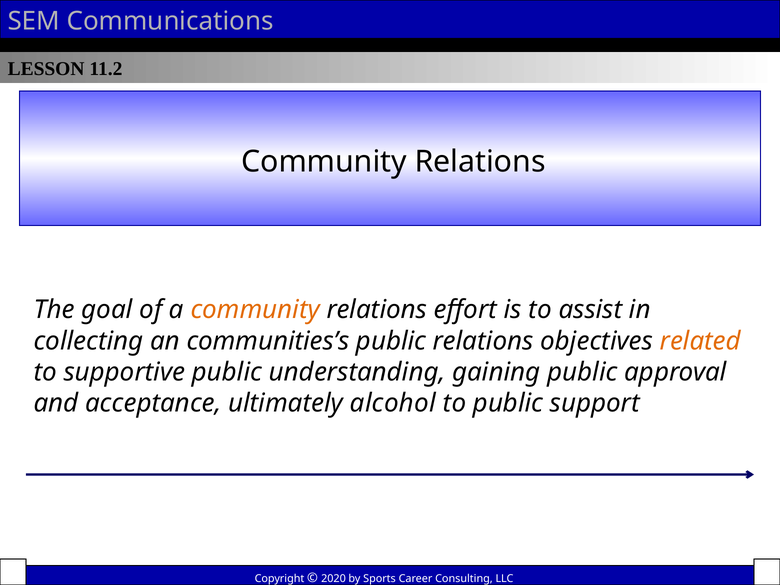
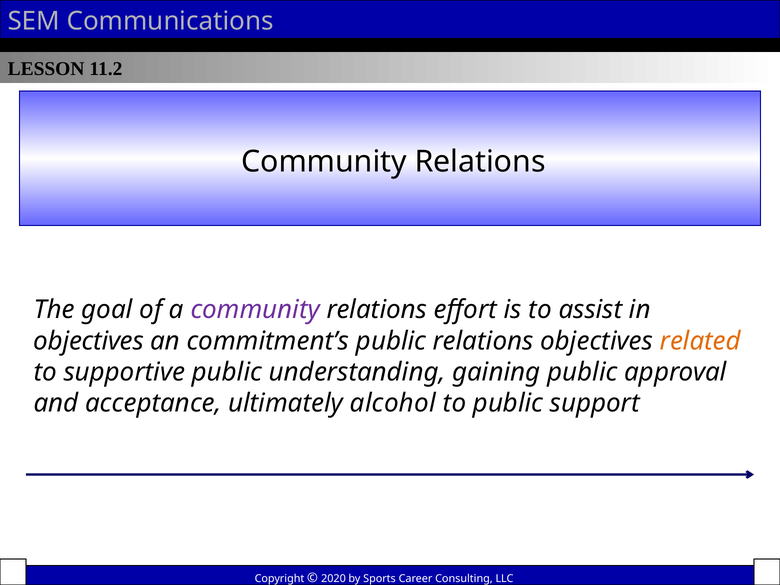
community colour: orange -> purple (255, 310)
collecting: collecting -> objectives (89, 341)
communities’s: communities’s -> commitment’s (268, 341)
